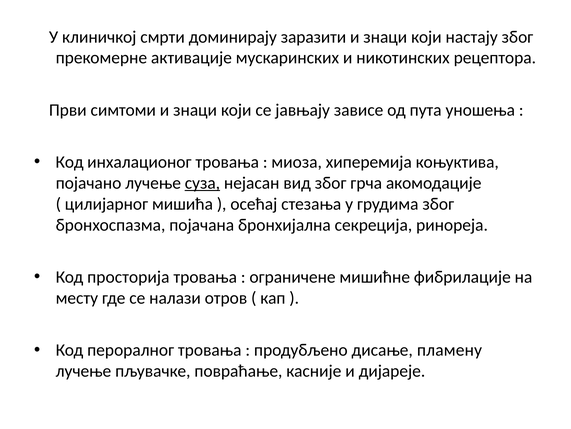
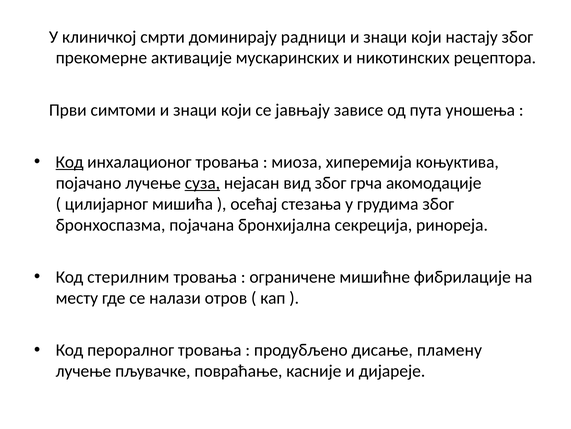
заразити: заразити -> радници (313, 37)
Код underline: none -> present (70, 162)
просторија: просторија -> стерилним (128, 277)
